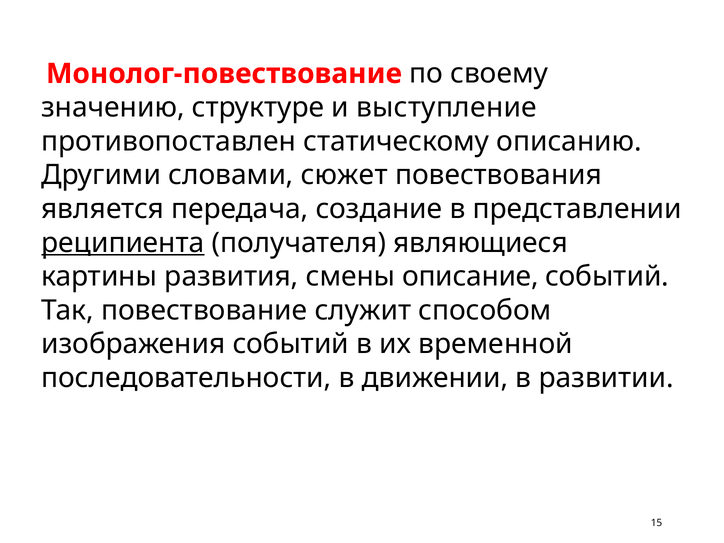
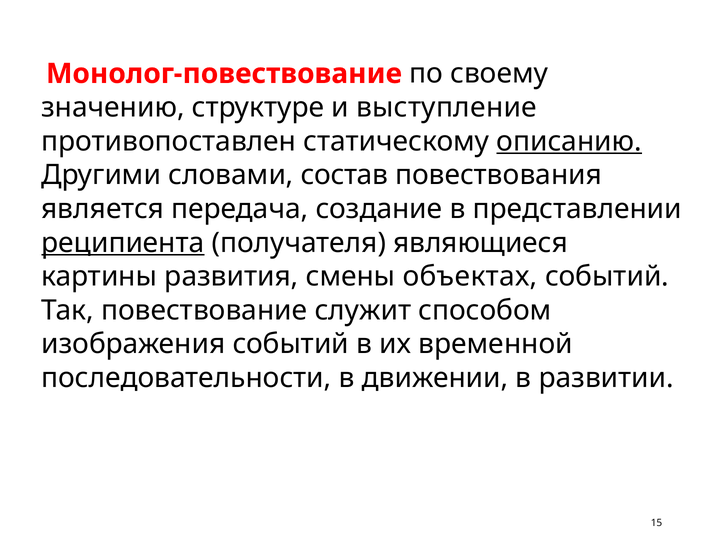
описанию underline: none -> present (569, 141)
сюжет: сюжет -> состав (344, 175)
описание: описание -> объектах (470, 277)
